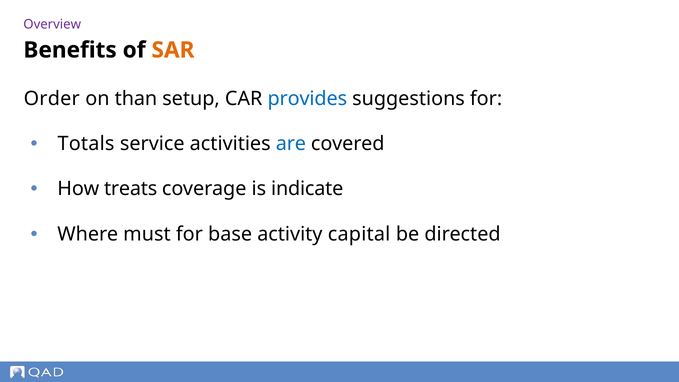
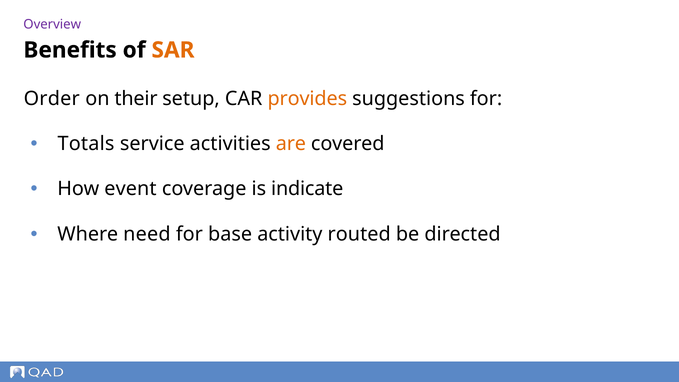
than: than -> their (136, 99)
provides colour: blue -> orange (307, 99)
are colour: blue -> orange (291, 144)
treats: treats -> event (130, 189)
must: must -> need (147, 234)
capital: capital -> routed (359, 234)
